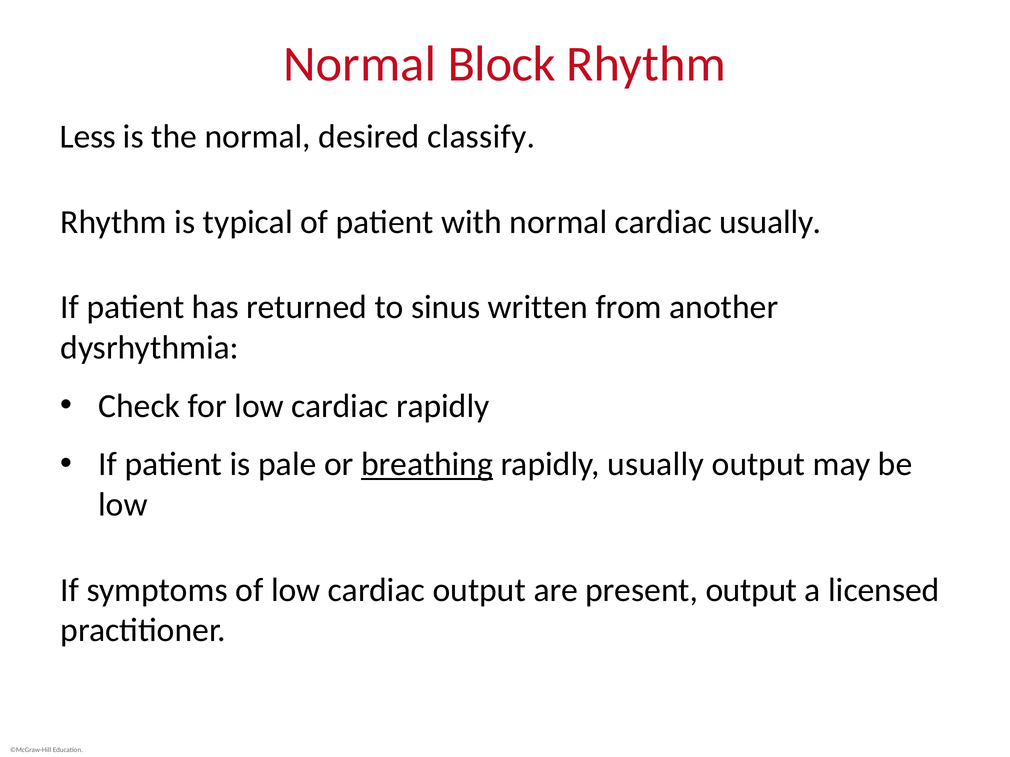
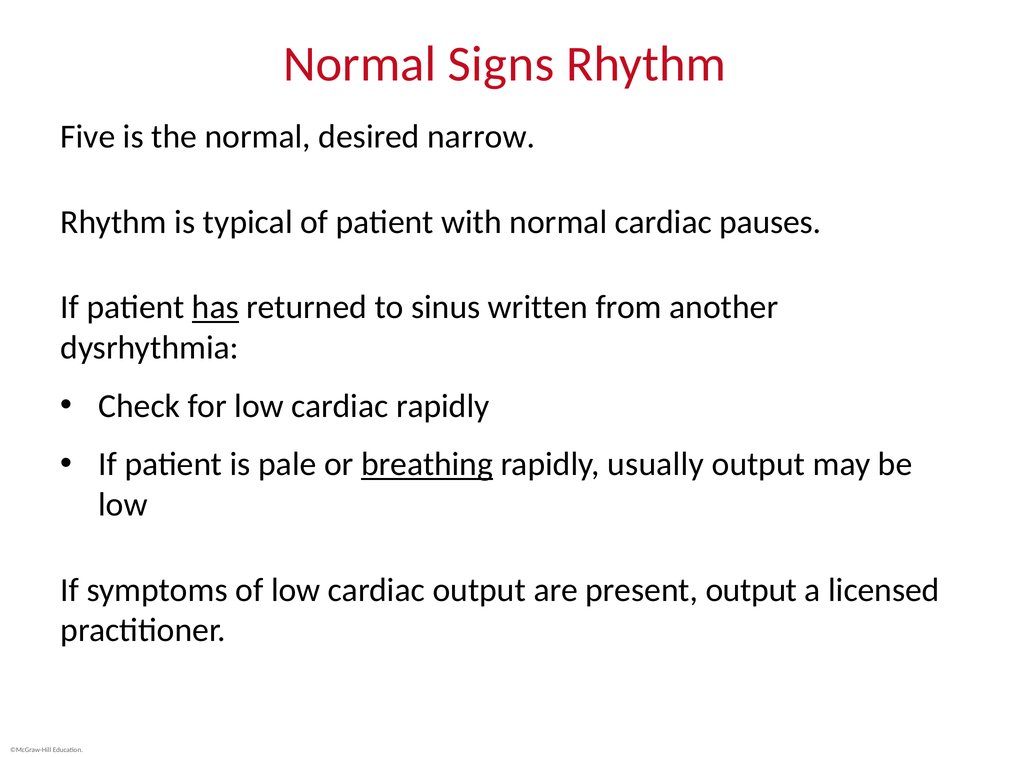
Block: Block -> Signs (501, 64)
Less: Less -> Five (88, 137)
classify: classify -> narrow (481, 137)
cardiac usually: usually -> pauses (770, 222)
has underline: none -> present (215, 308)
